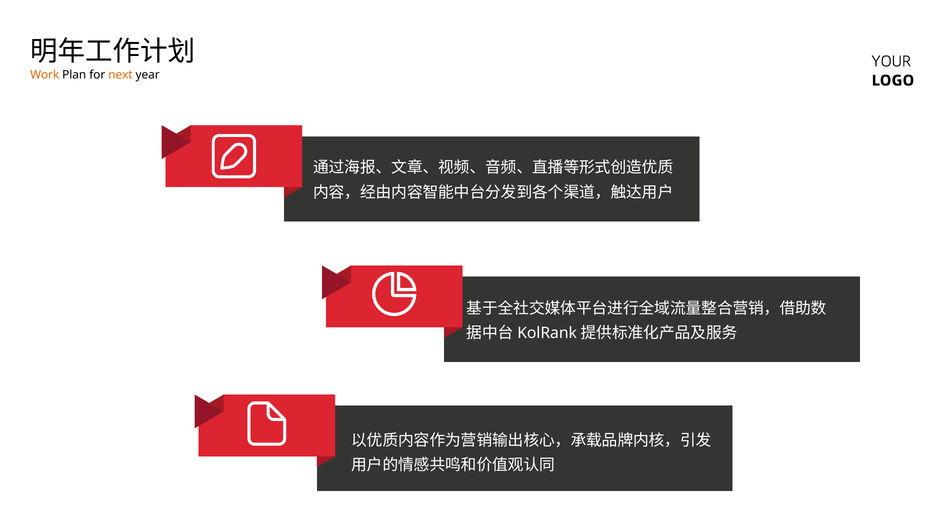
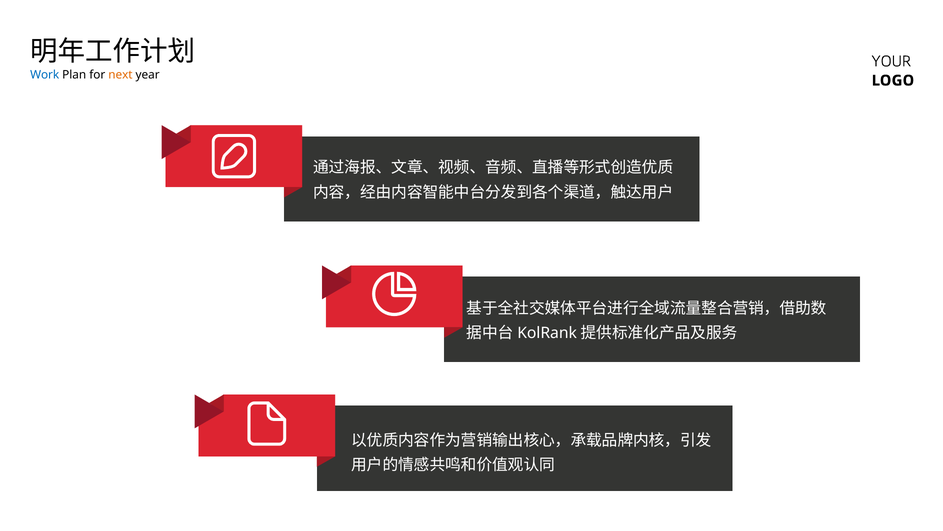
Work colour: orange -> blue (45, 75)
